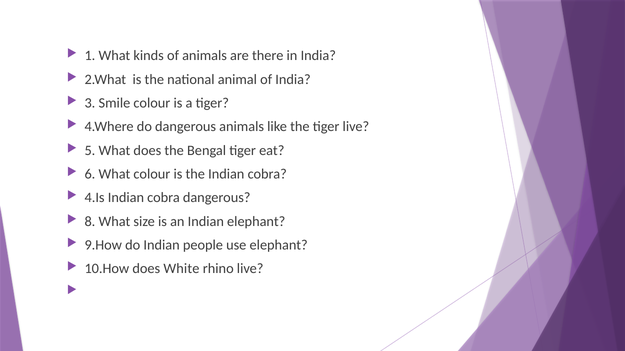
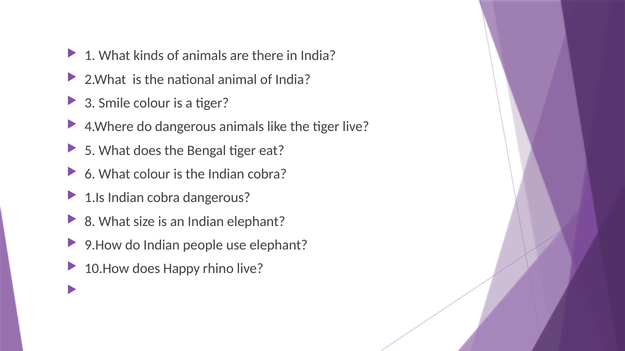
4.Is: 4.Is -> 1.Is (95, 198)
White: White -> Happy (182, 269)
